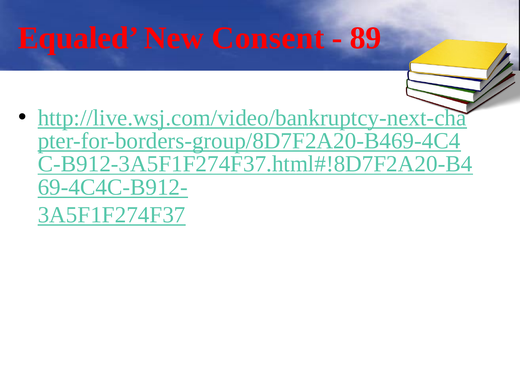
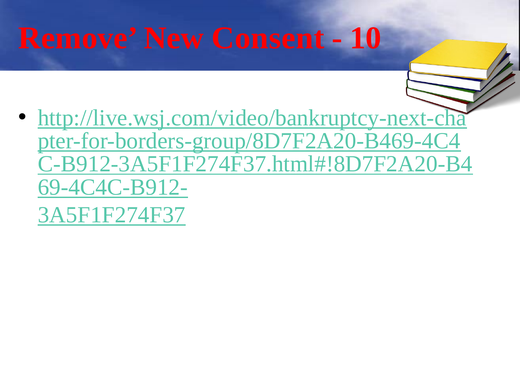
Equaled: Equaled -> Remove (78, 38)
89: 89 -> 10 (366, 38)
